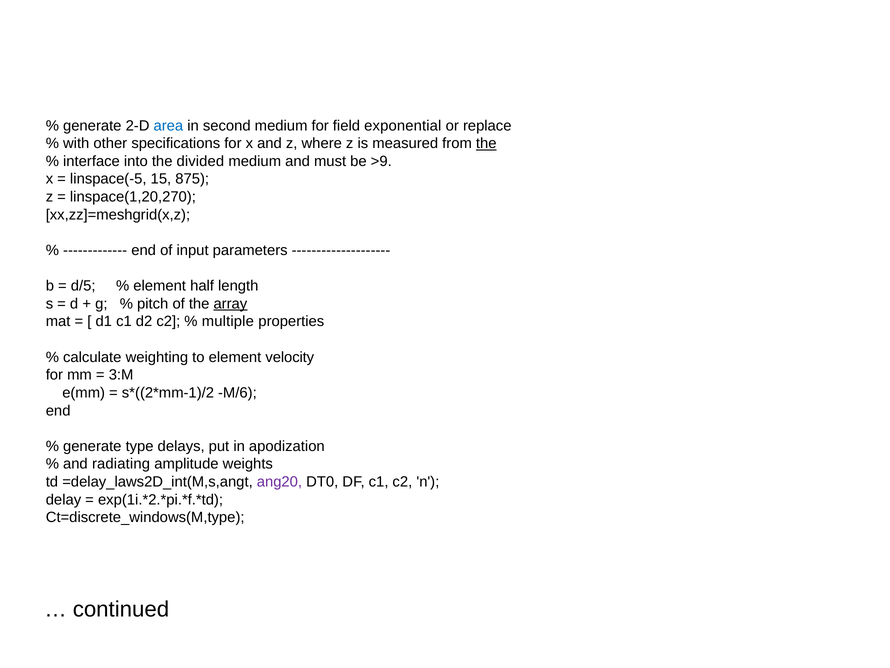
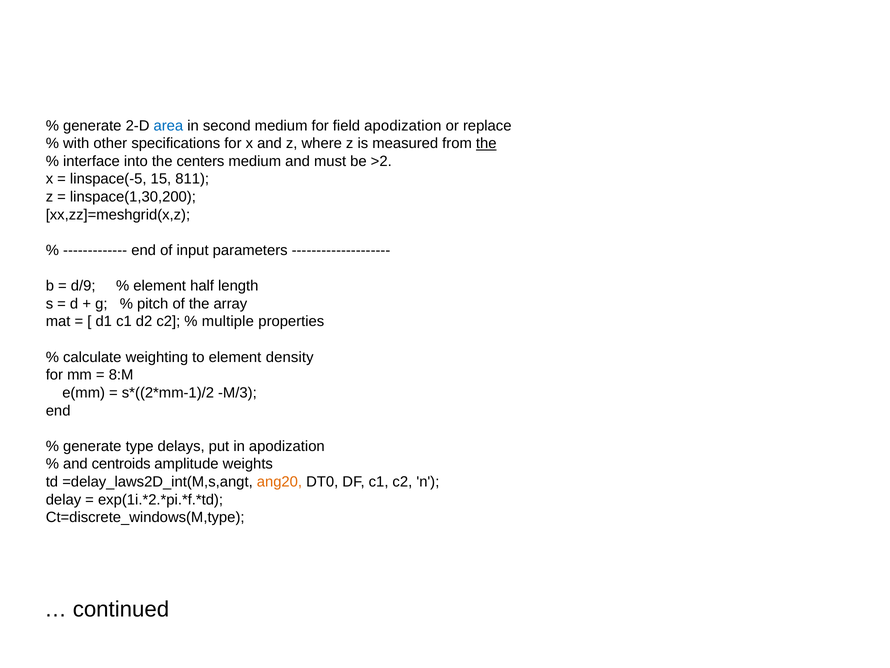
field exponential: exponential -> apodization (403, 126)
divided: divided -> centers (200, 161)
>9: >9 -> >2 (381, 161)
875: 875 -> 811 (192, 179)
linspace(1,20,270: linspace(1,20,270 -> linspace(1,30,200 (133, 197)
d/5: d/5 -> d/9 (83, 286)
array underline: present -> none (230, 304)
velocity: velocity -> density (290, 357)
3:M: 3:M -> 8:M (121, 375)
M/6: M/6 -> M/3 (237, 393)
radiating: radiating -> centroids (121, 464)
ang20 colour: purple -> orange (279, 482)
